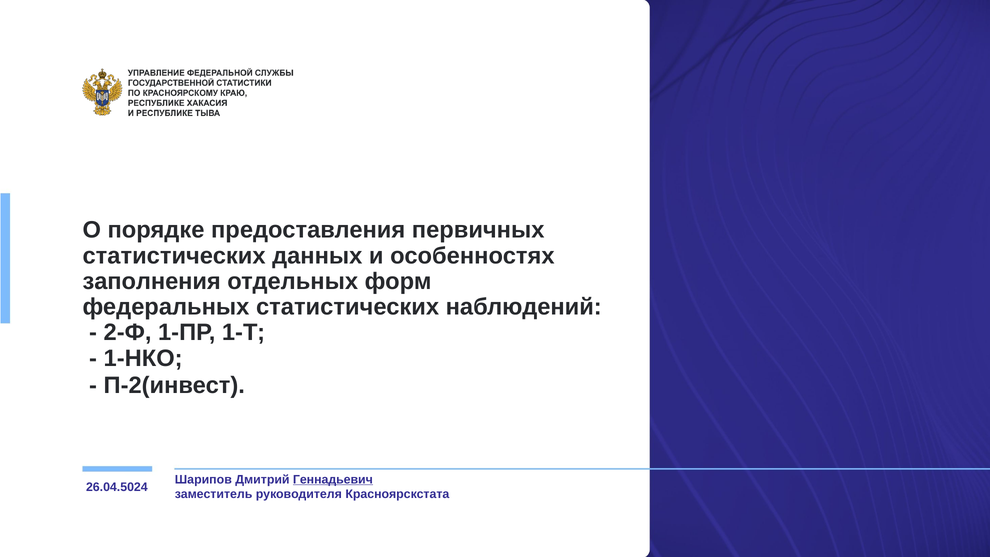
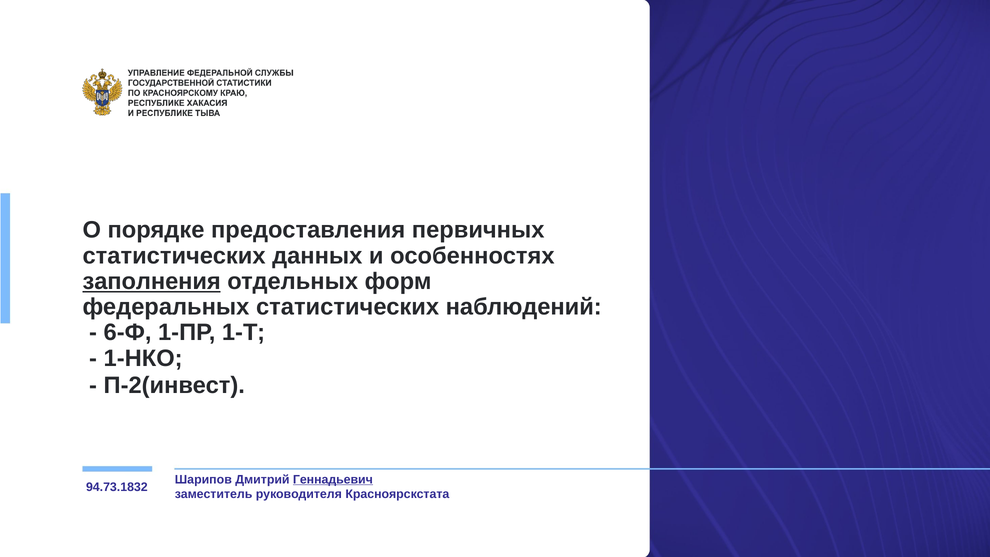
заполнения underline: none -> present (152, 281)
2-Ф: 2-Ф -> 6-Ф (128, 332)
26.04.5024: 26.04.5024 -> 94.73.1832 (117, 487)
